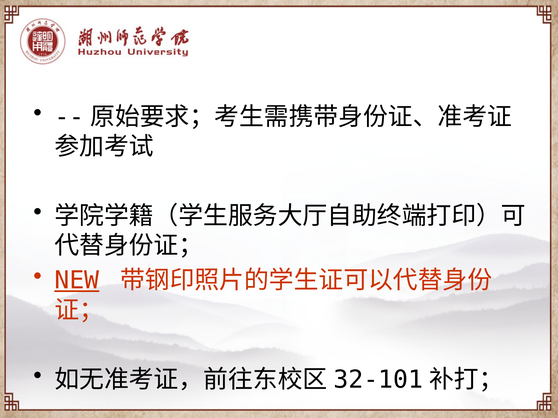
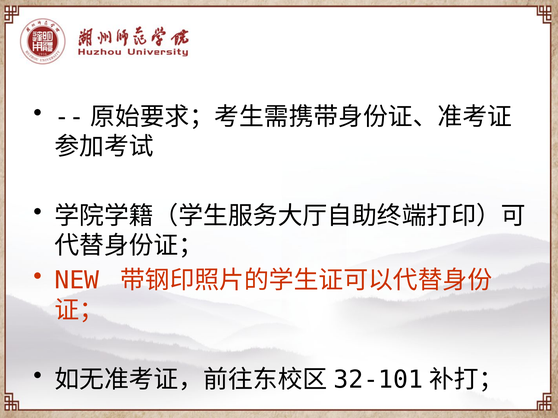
NEW underline: present -> none (77, 281)
